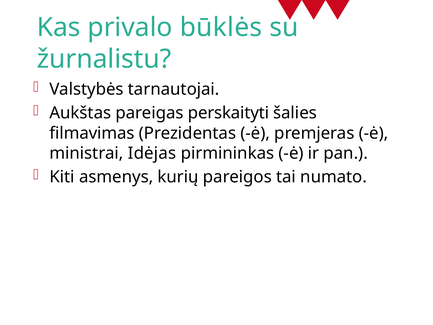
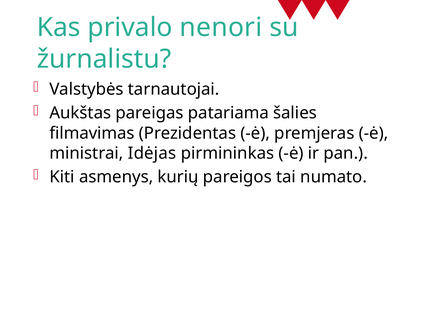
būklės: būklės -> nenori (221, 27)
perskaityti: perskaityti -> patariama (228, 113)
